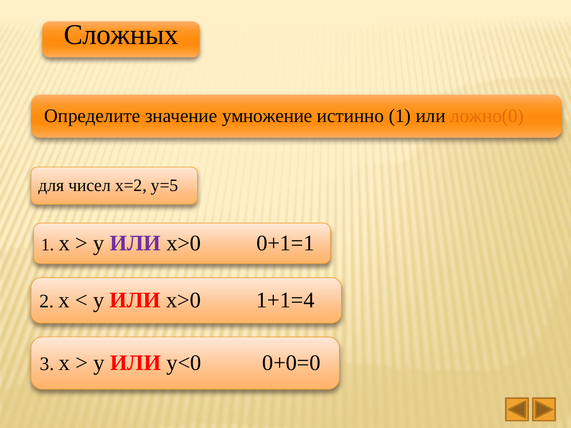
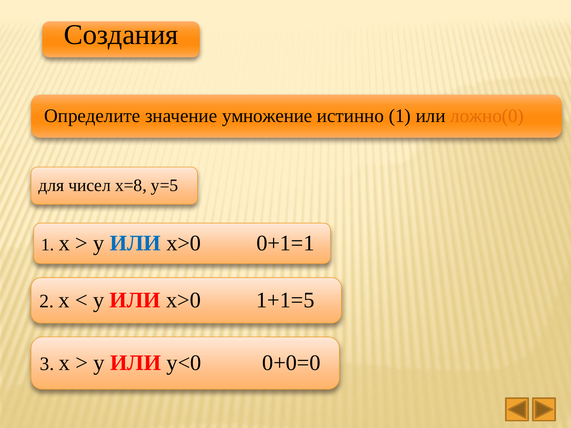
Сложных: Сложных -> Создания (121, 35)
х=2: х=2 -> х=8 (131, 186)
ИЛИ colour: purple -> blue (135, 243)
1+1=4: 1+1=4 -> 1+1=5 (285, 300)
